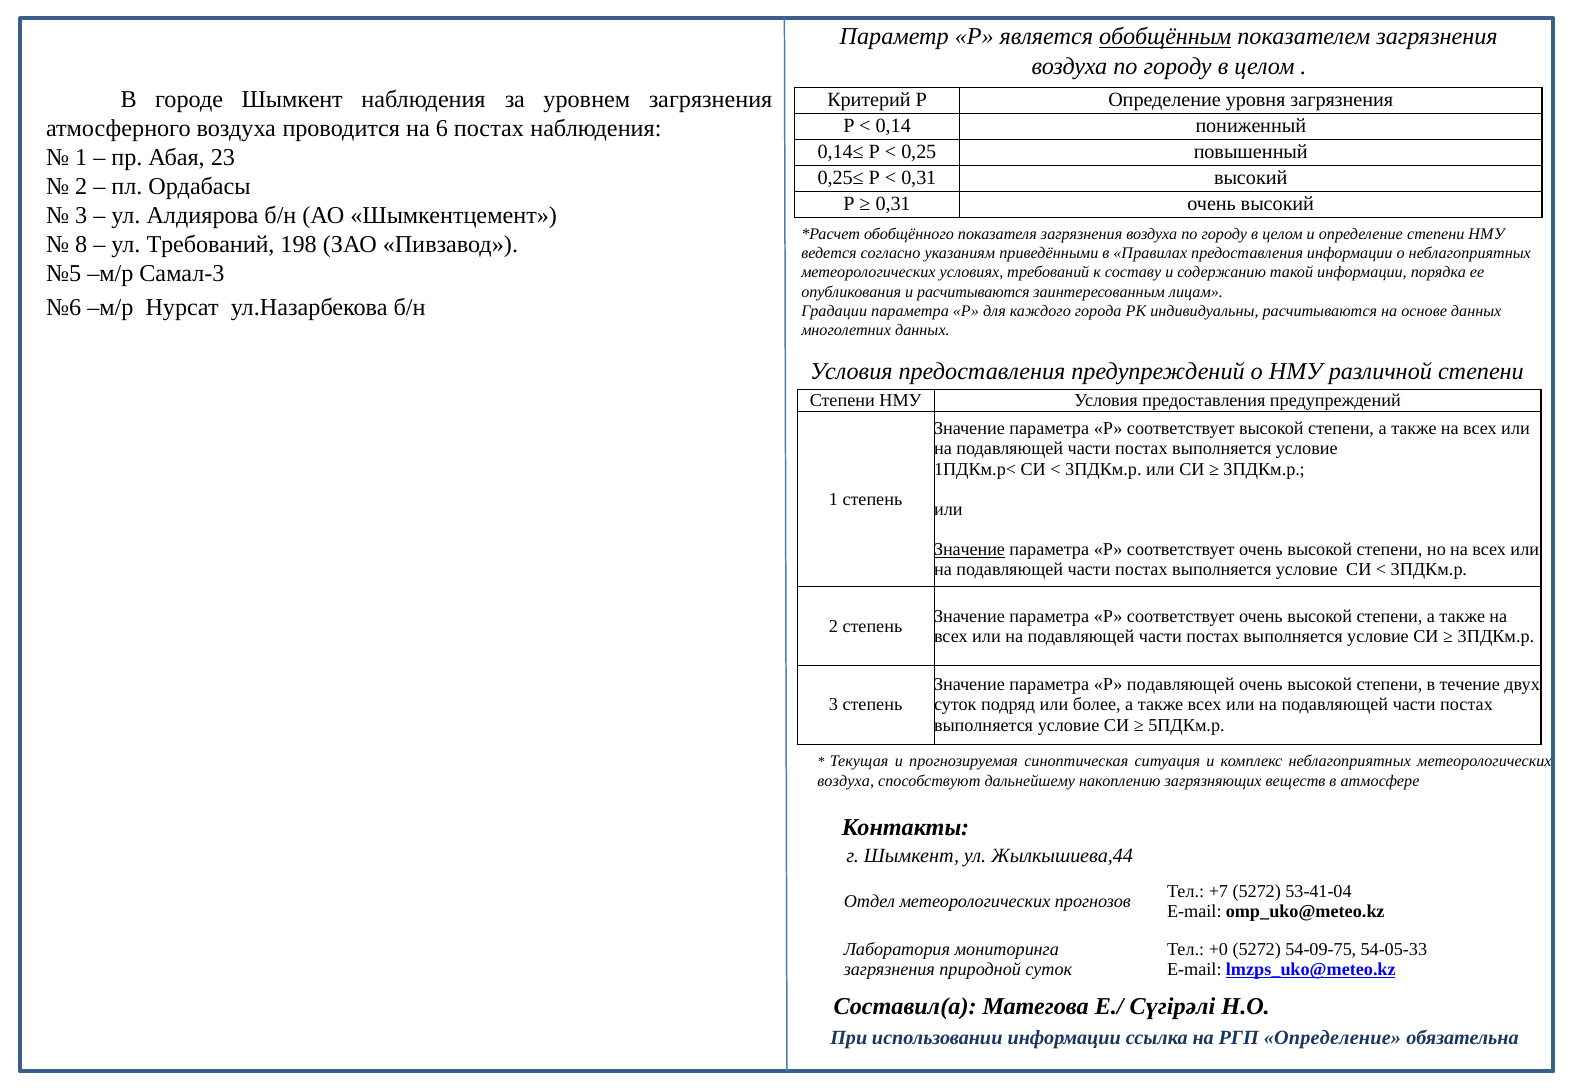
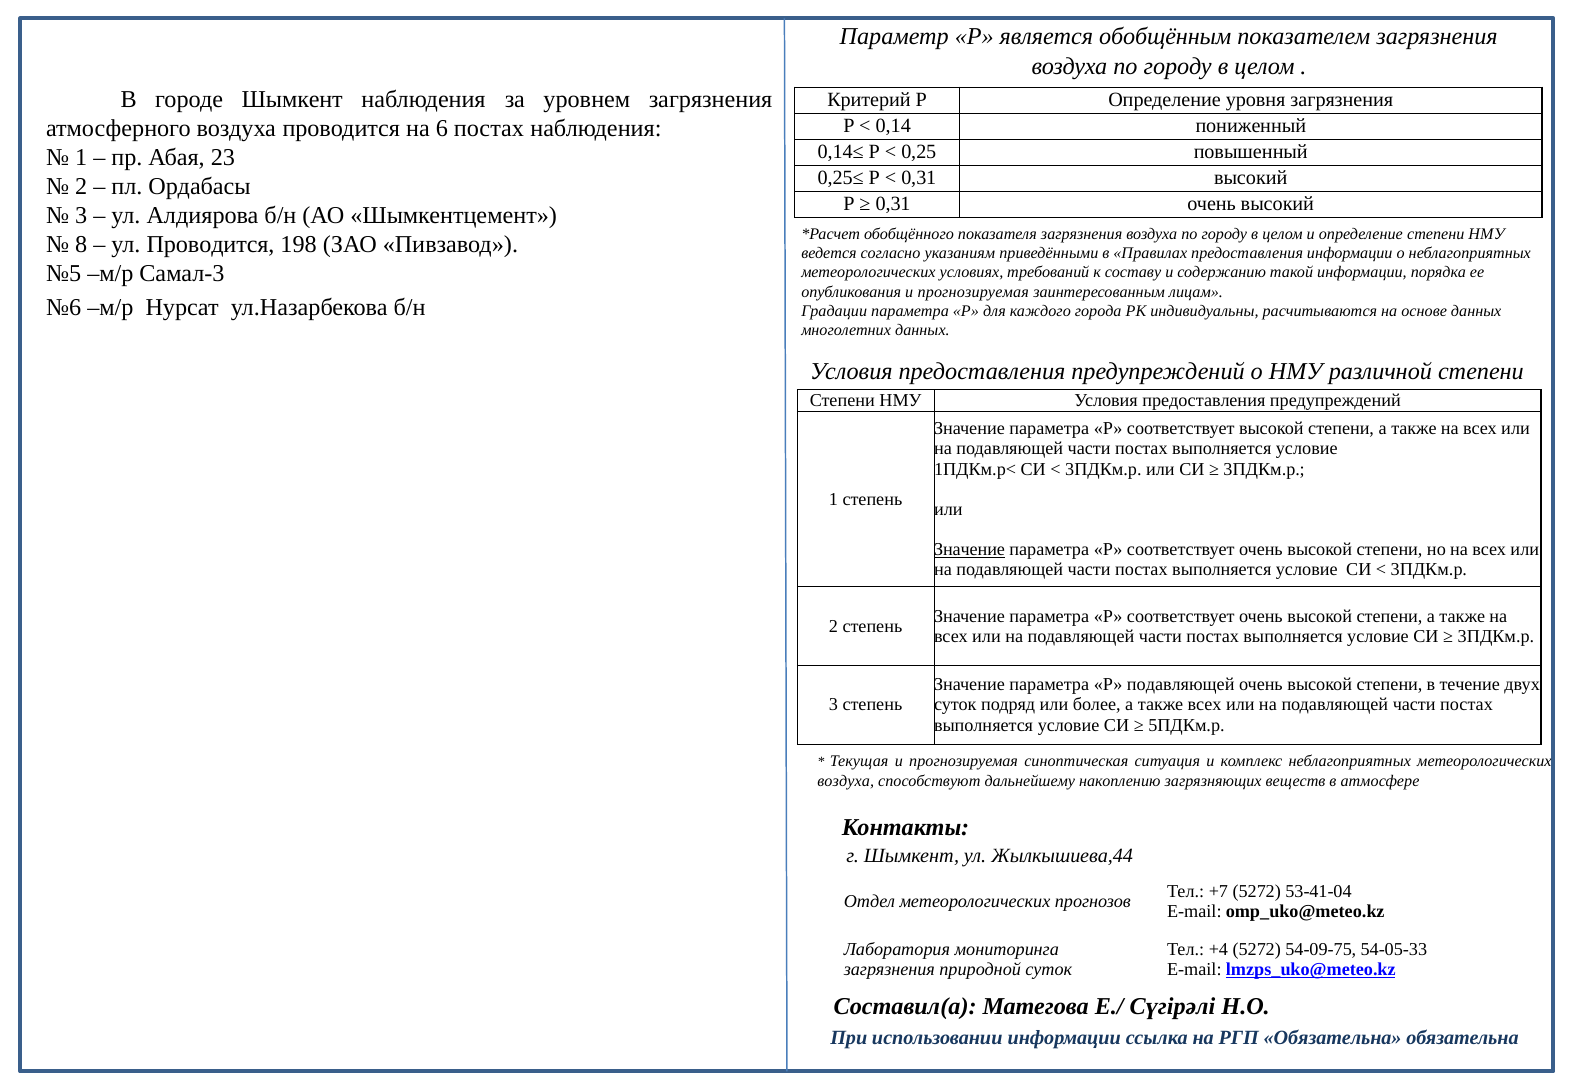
обобщённым underline: present -> none (1165, 37)
ул Требований: Требований -> Проводится (211, 244)
опубликования и расчитываются: расчитываются -> прогнозируемая (973, 292)
+0: +0 -> +4 (1218, 949)
РГП Определение: Определение -> Обязательна (1333, 1038)
